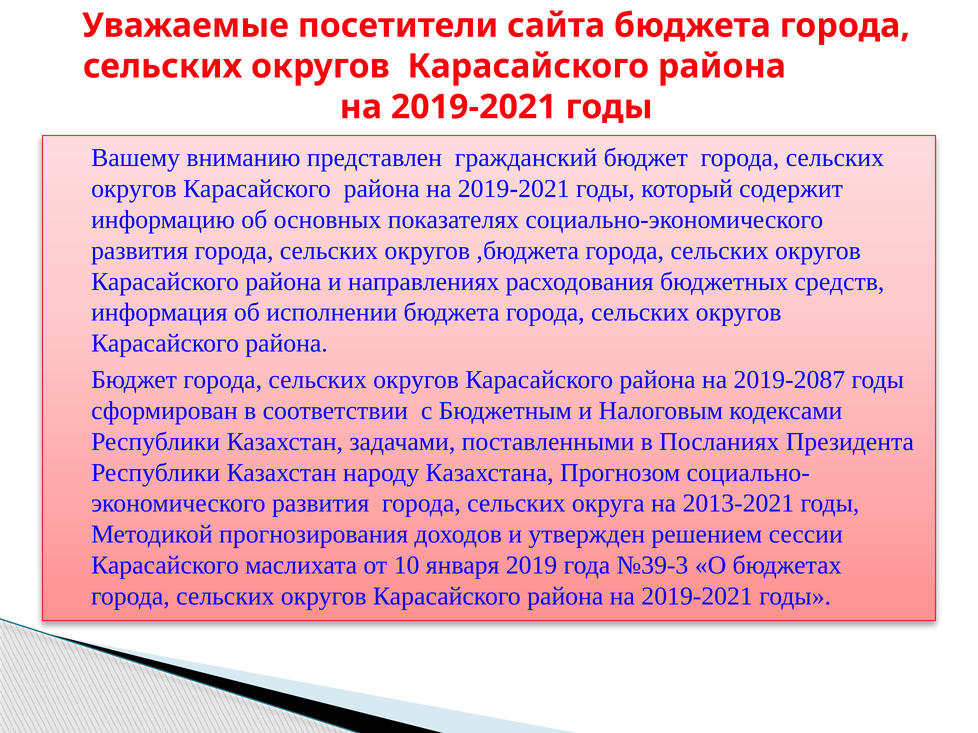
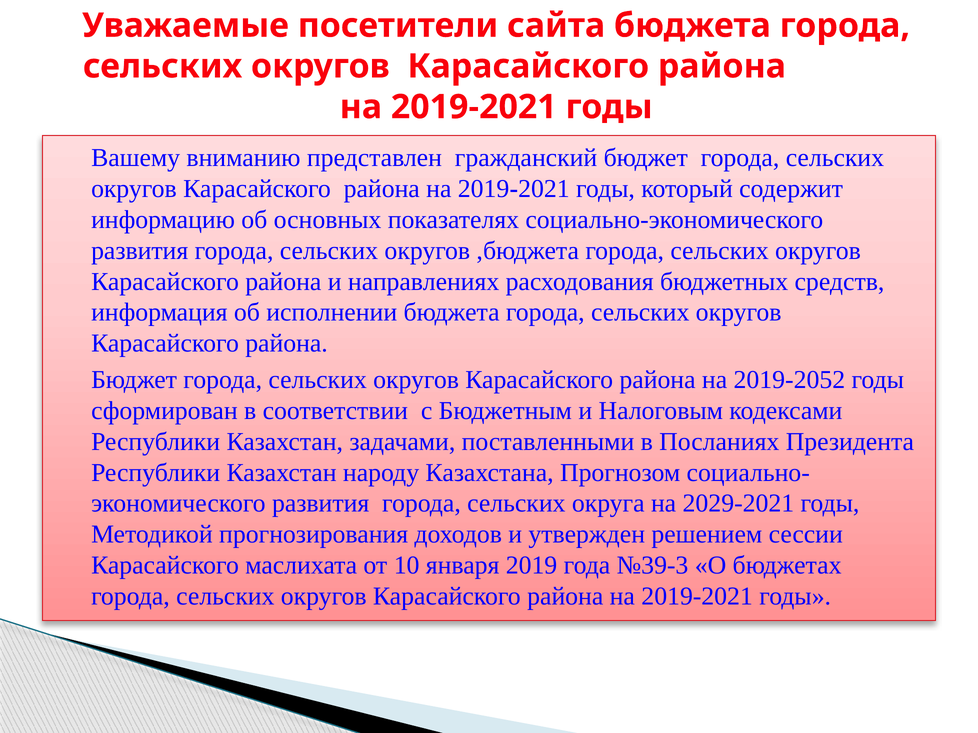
2019-2087: 2019-2087 -> 2019-2052 (789, 380)
2013-2021: 2013-2021 -> 2029-2021 (738, 504)
